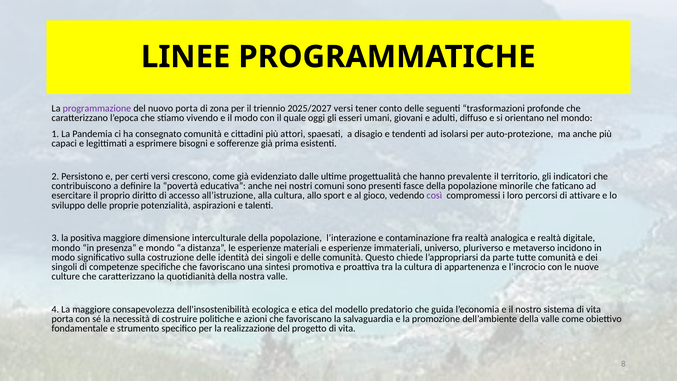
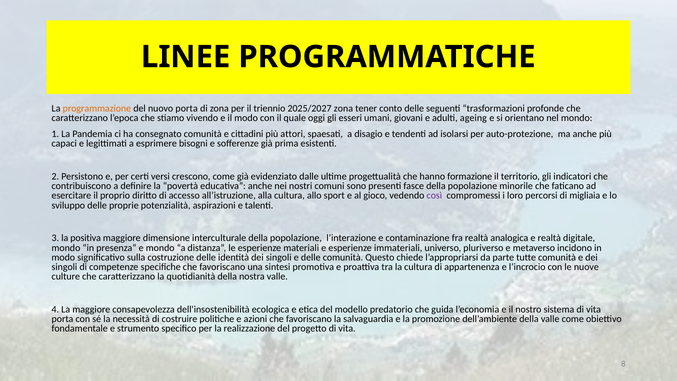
programmazione colour: purple -> orange (97, 108)
2025/2027 versi: versi -> zona (343, 108)
diffuso: diffuso -> ageing (473, 118)
prevalente: prevalente -> formazione (470, 176)
attivare: attivare -> migliaia (585, 196)
